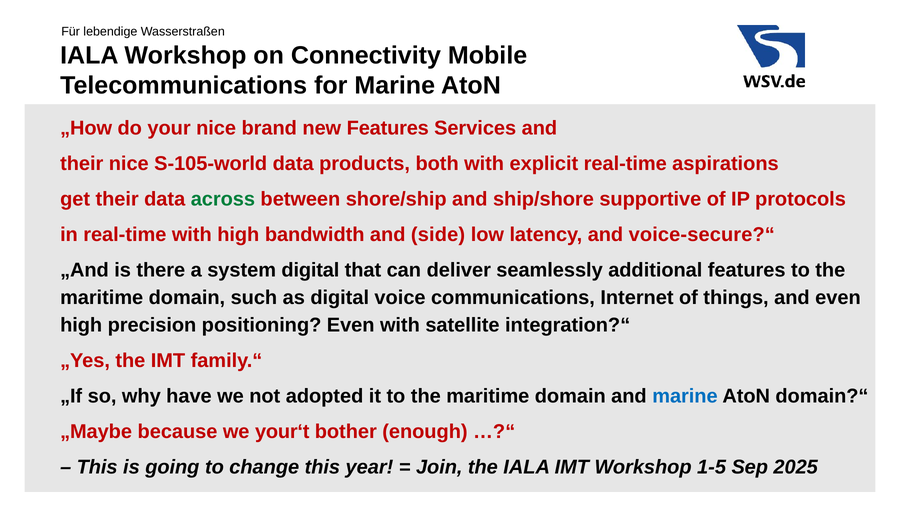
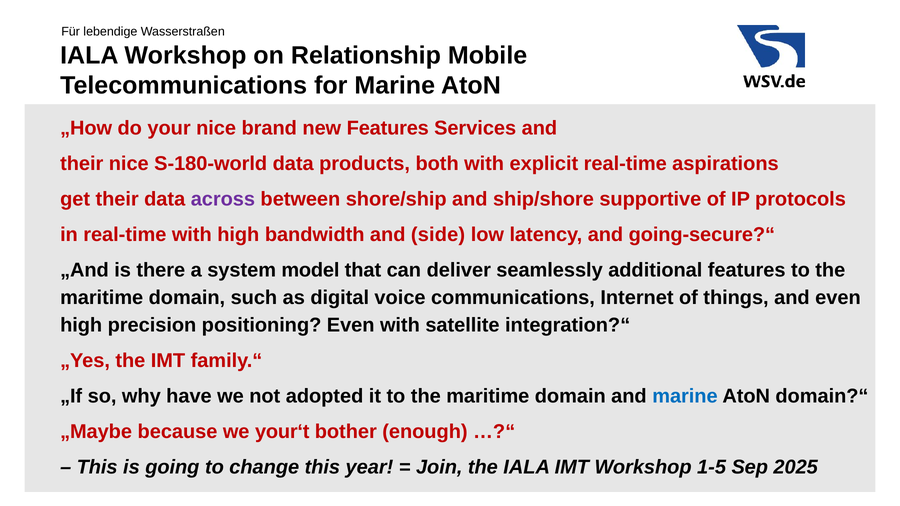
Connectivity: Connectivity -> Relationship (366, 56)
S-105-world: S-105-world -> S-180-world (211, 164)
across colour: green -> purple (223, 199)
voice-secure?“: voice-secure?“ -> going-secure?“ (702, 235)
system digital: digital -> model (310, 270)
